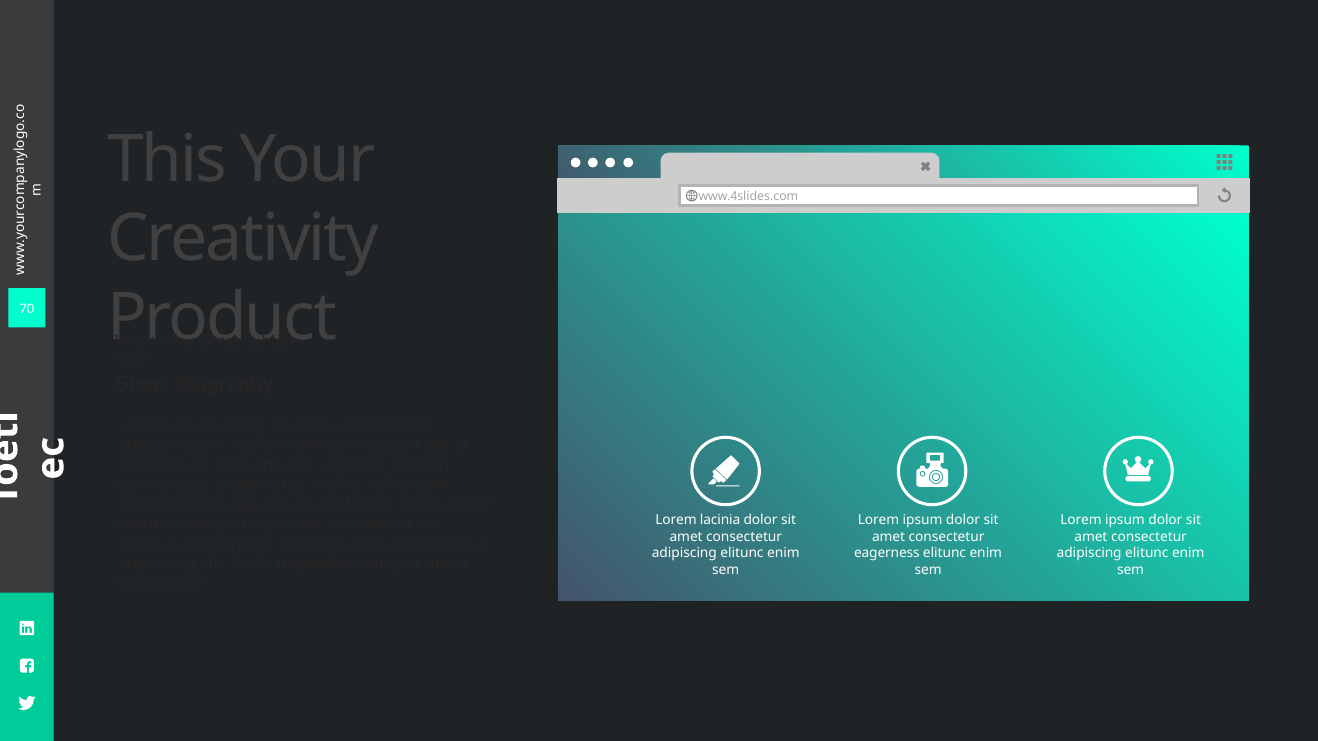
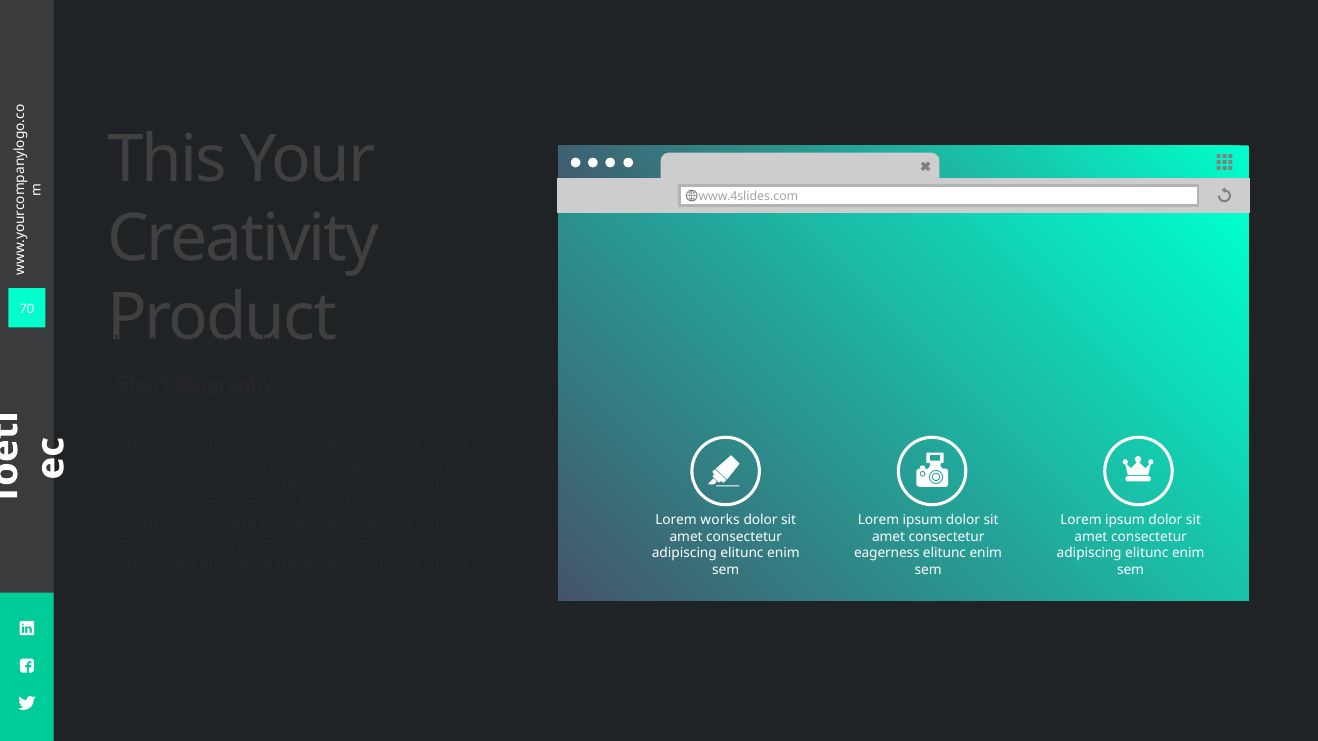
Lorem lacinia: lacinia -> works (720, 521)
